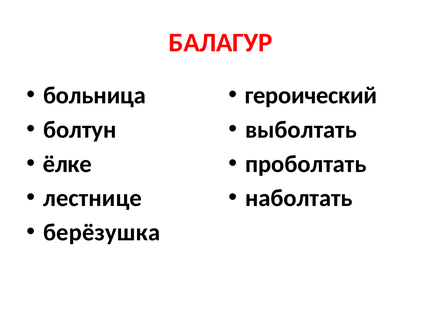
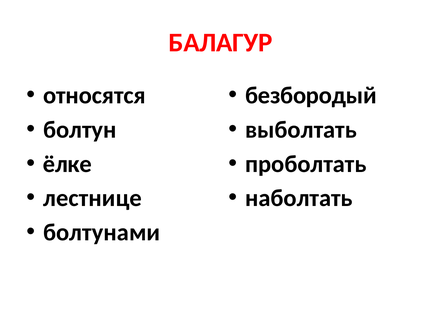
больница: больница -> относятся (94, 96)
героический: героический -> безбородый (311, 96)
берёзушка: берёзушка -> болтунами (102, 233)
